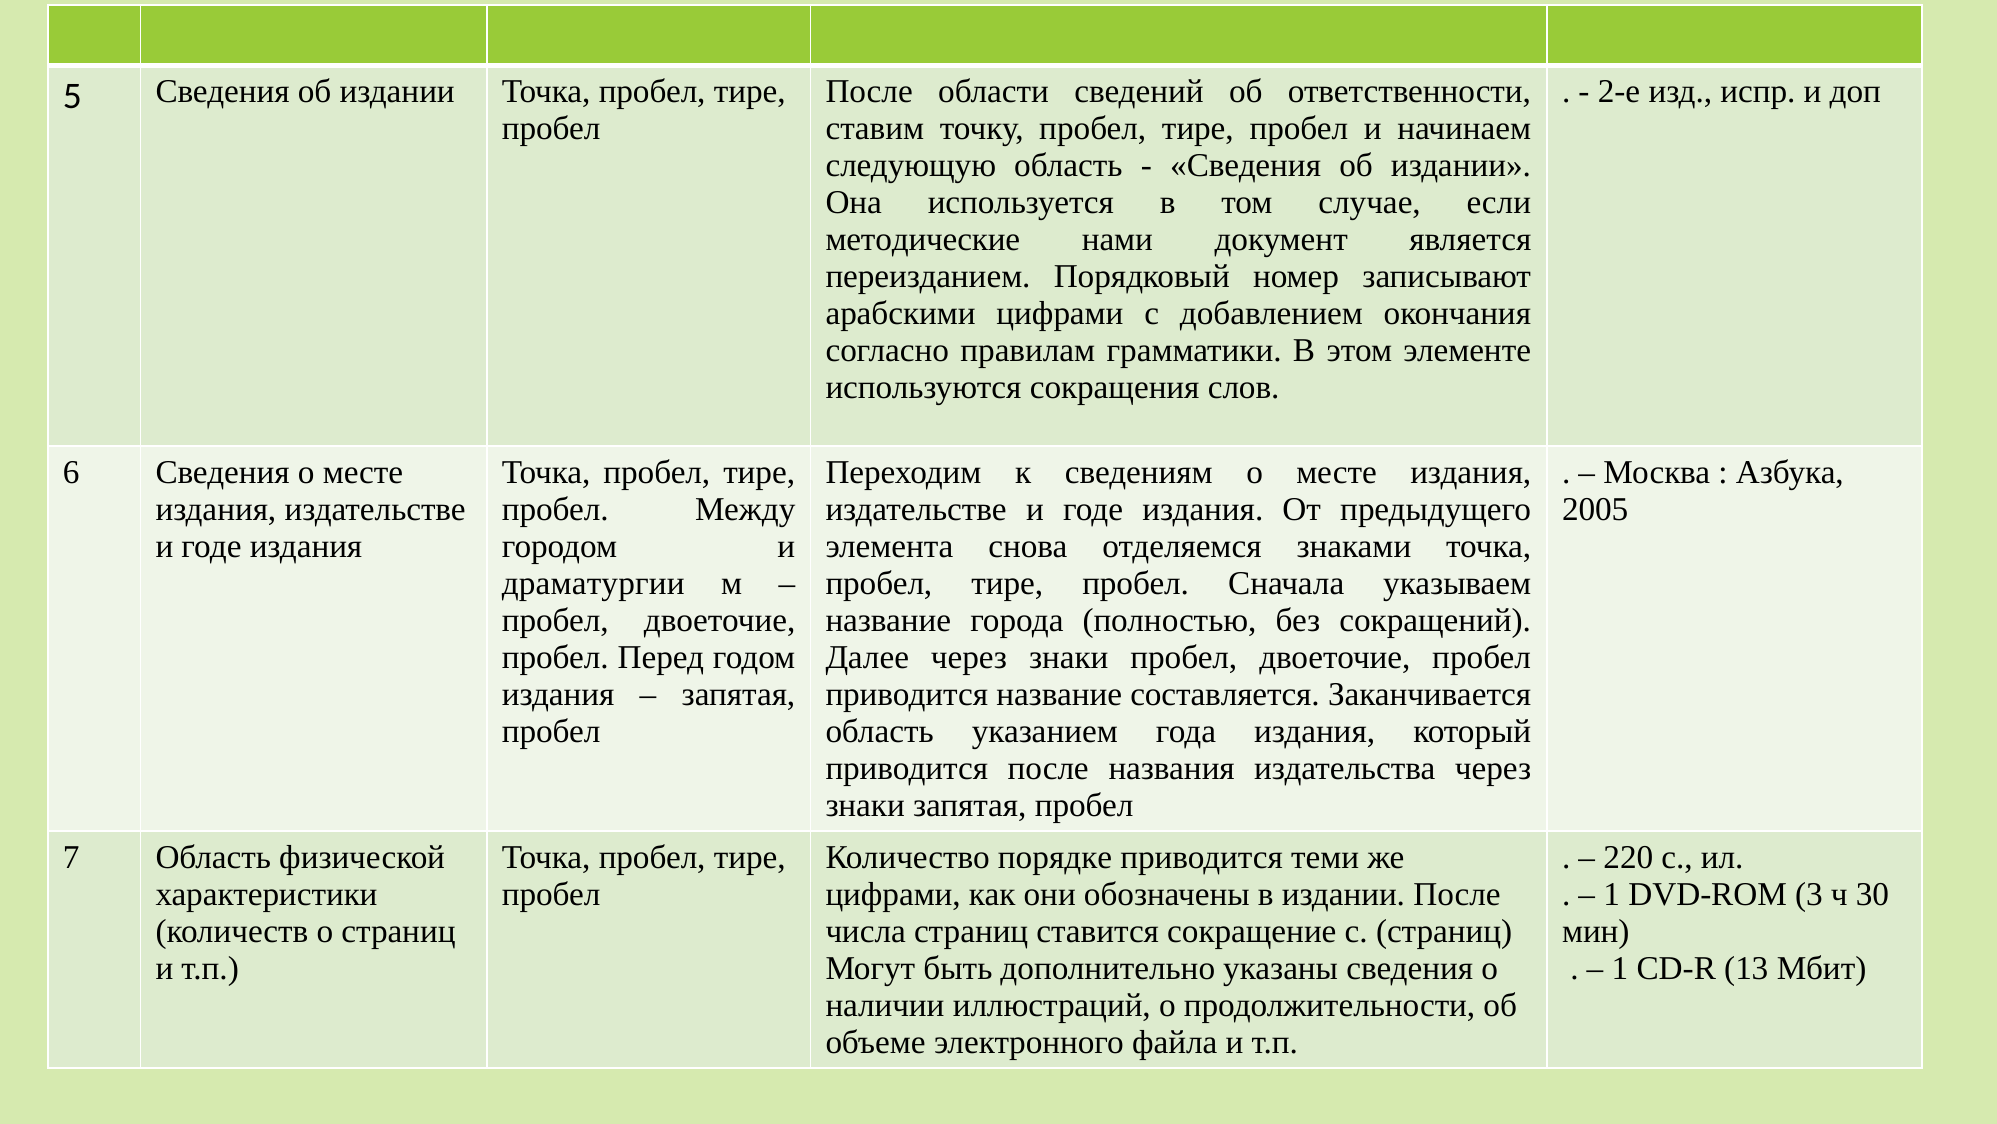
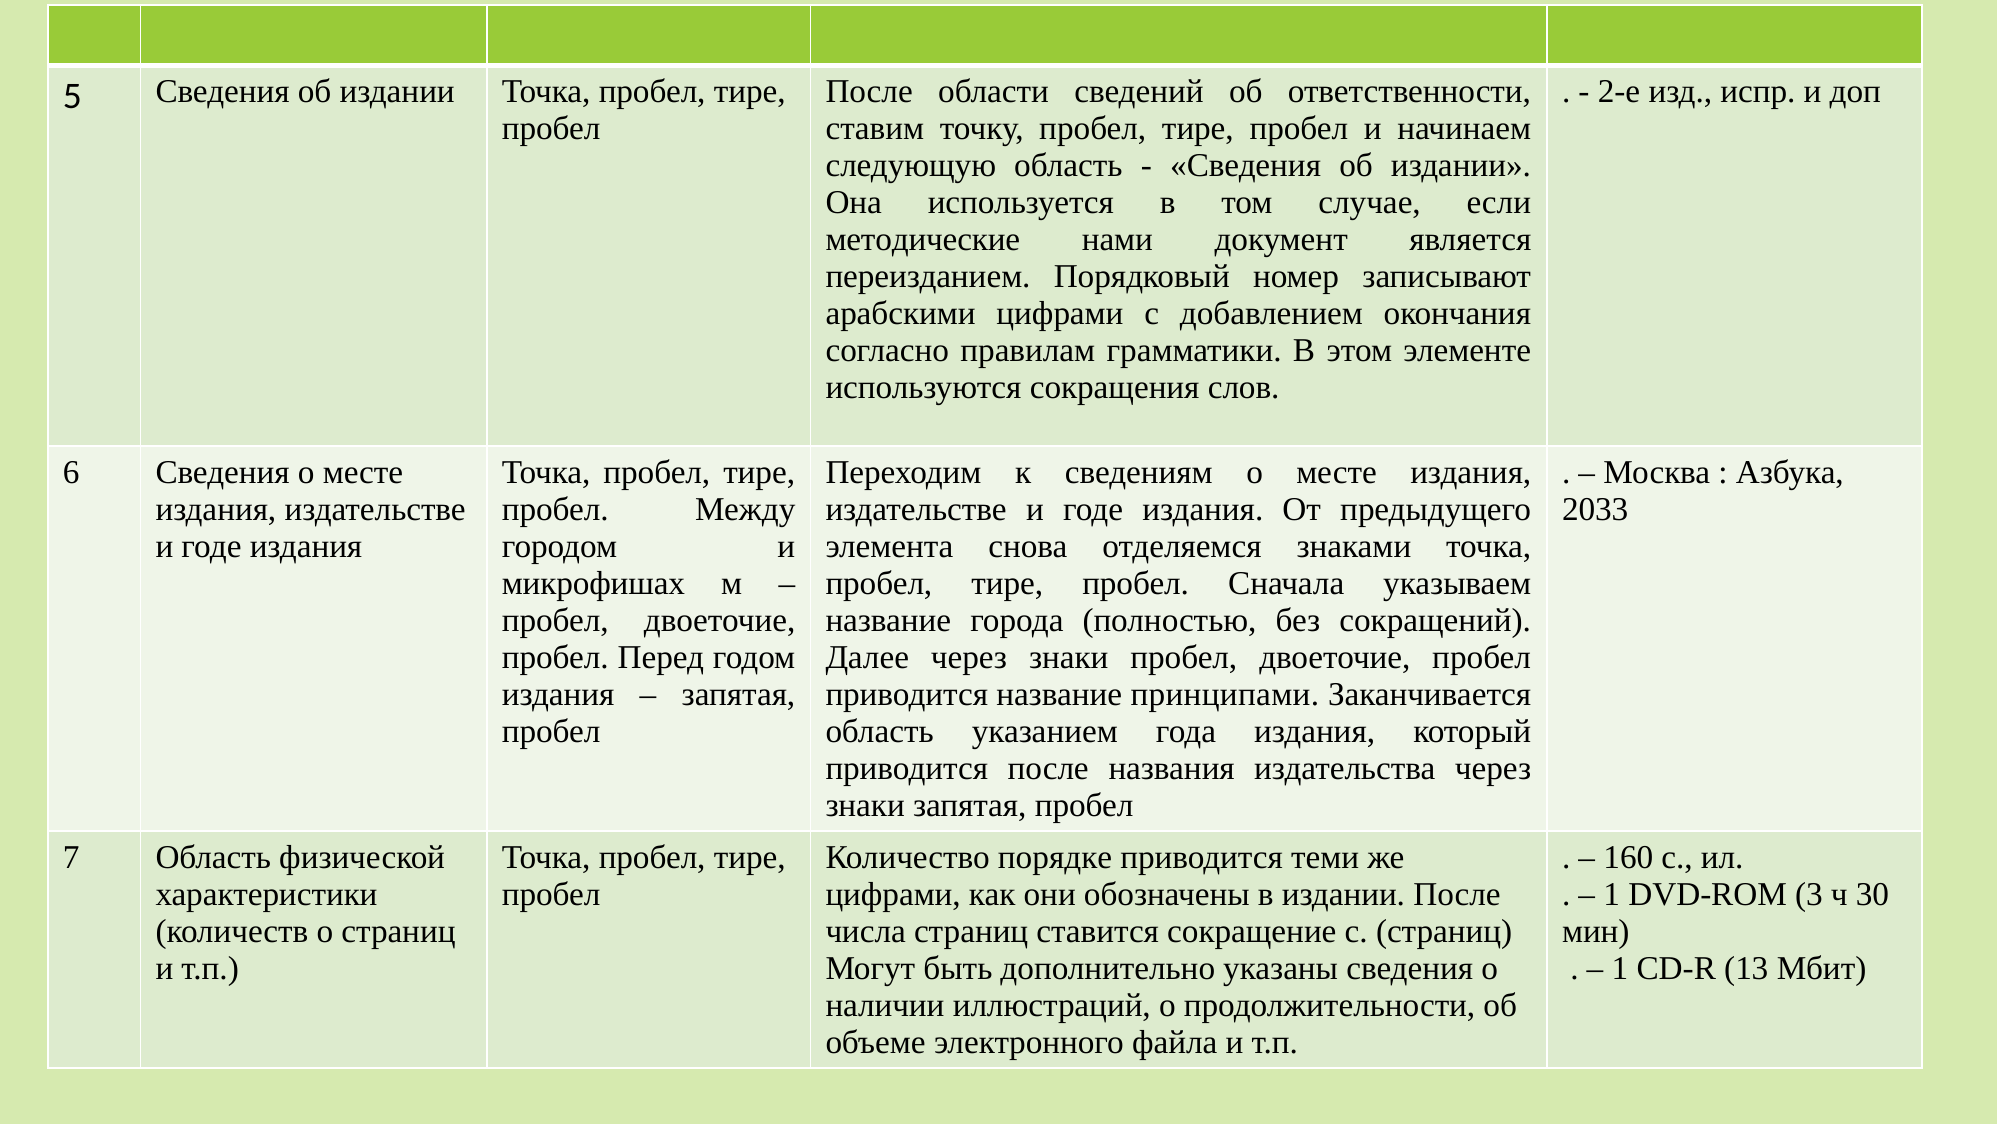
2005: 2005 -> 2033 (1595, 509)
драматургии: драматургии -> микрофишах (593, 583)
составляется: составляется -> принципами (1225, 694)
220: 220 -> 160 (1628, 857)
